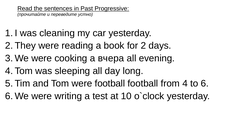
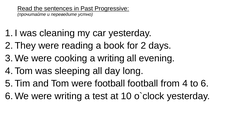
a вчера: вчера -> writing (111, 58)
